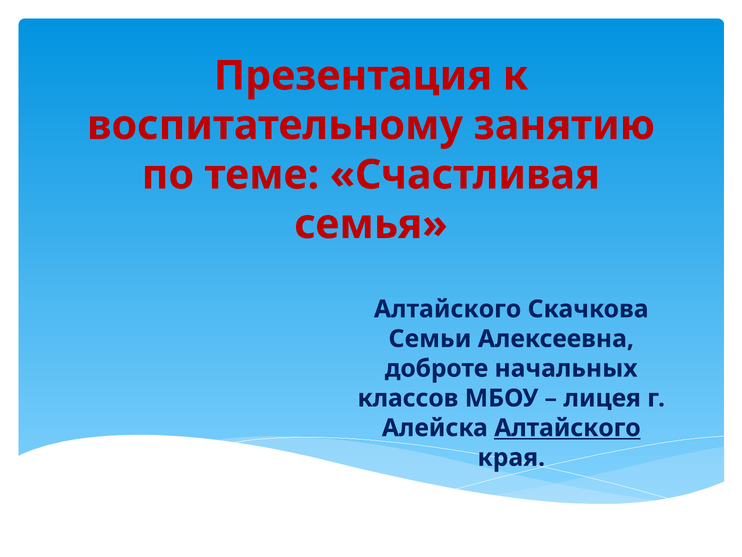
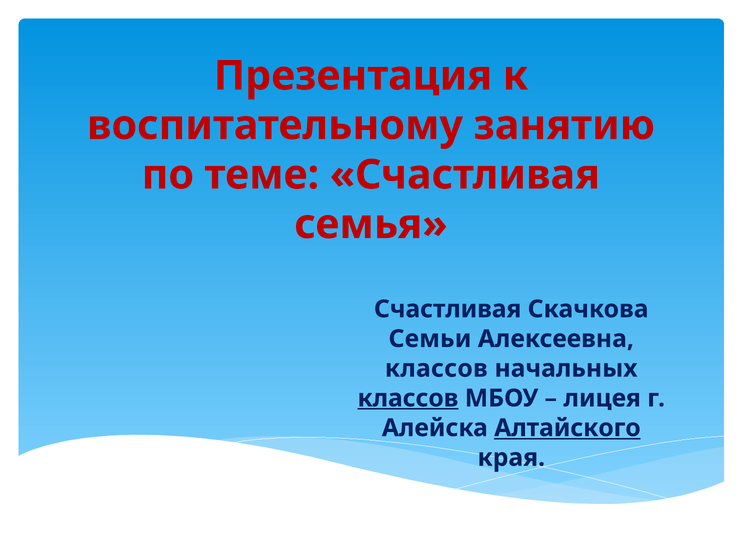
Алтайского: Алтайского -> Счастливая (448, 309)
доброте: доброте -> классов (436, 368)
классов underline: none -> present (408, 398)
